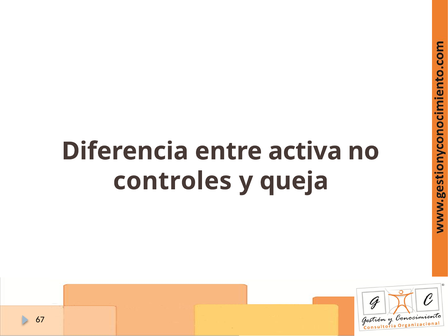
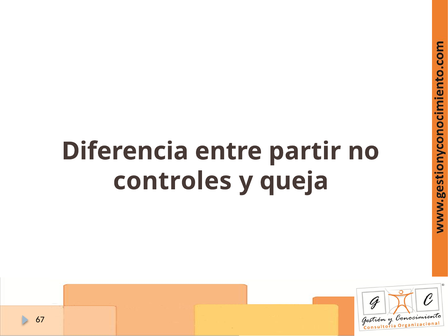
activa: activa -> partir (305, 151)
